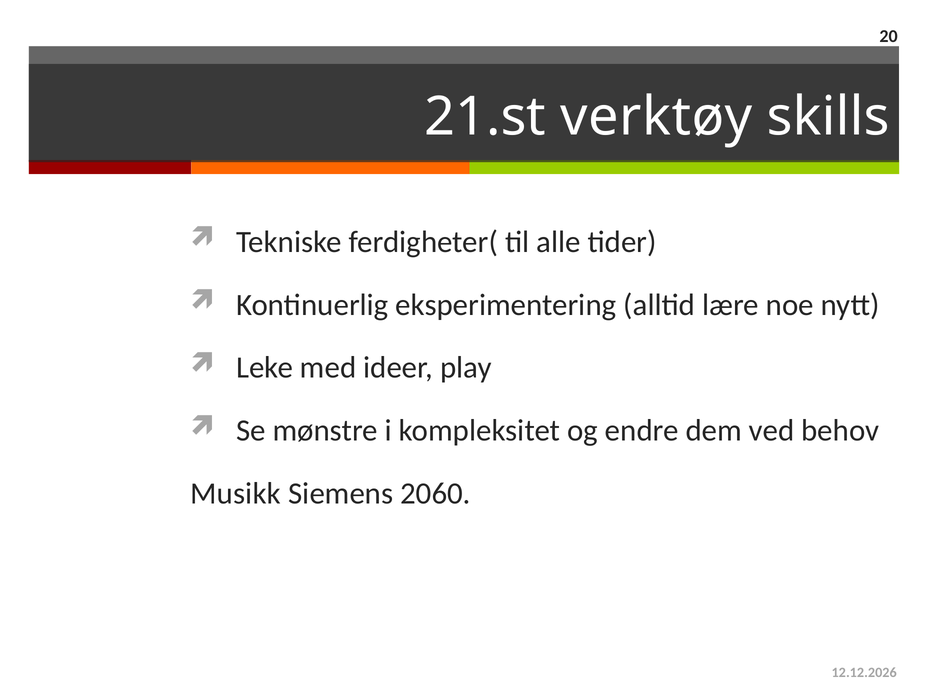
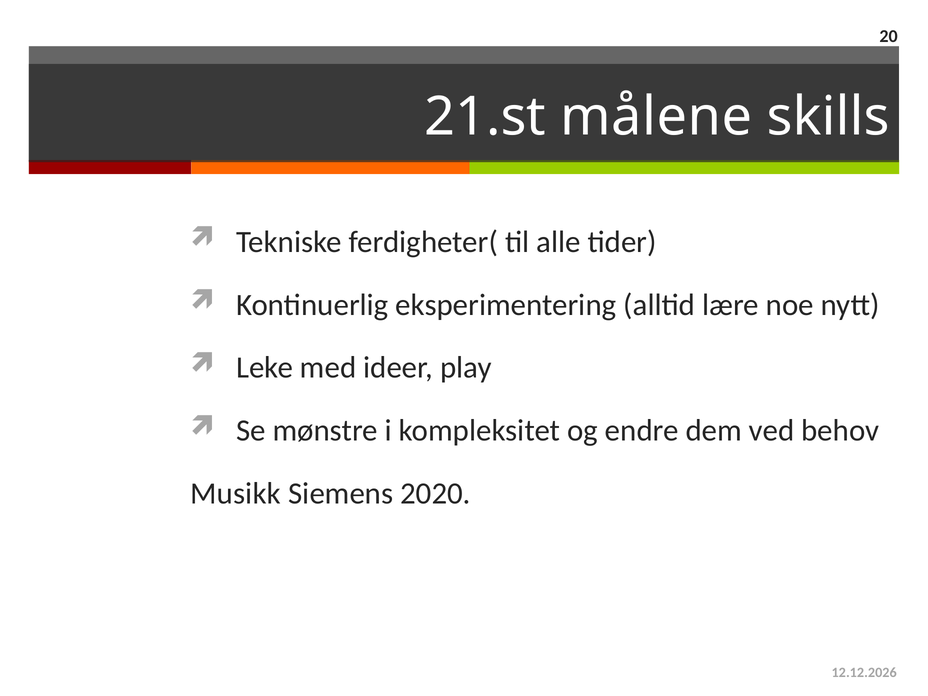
verktøy: verktøy -> målene (656, 117)
2060: 2060 -> 2020 (436, 494)
